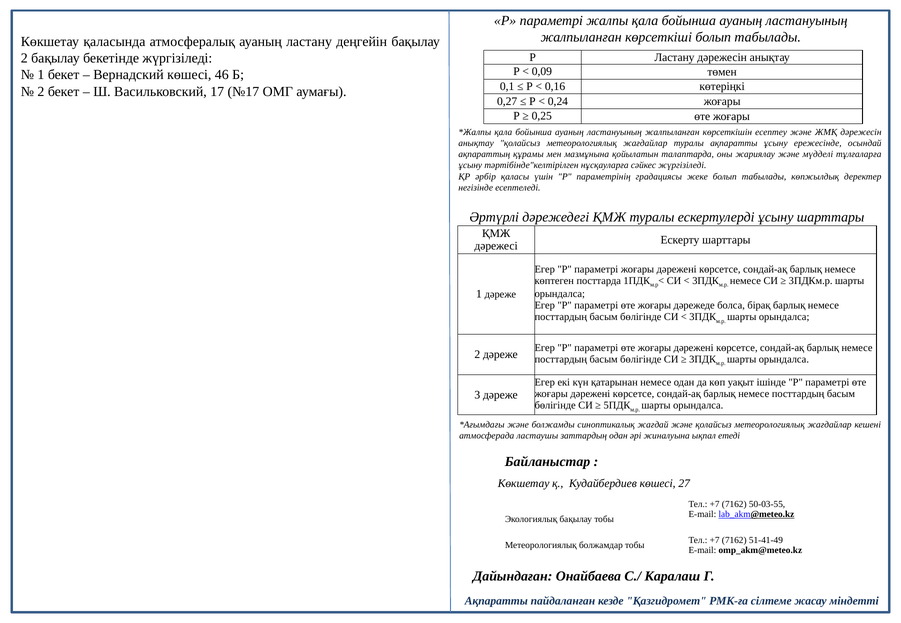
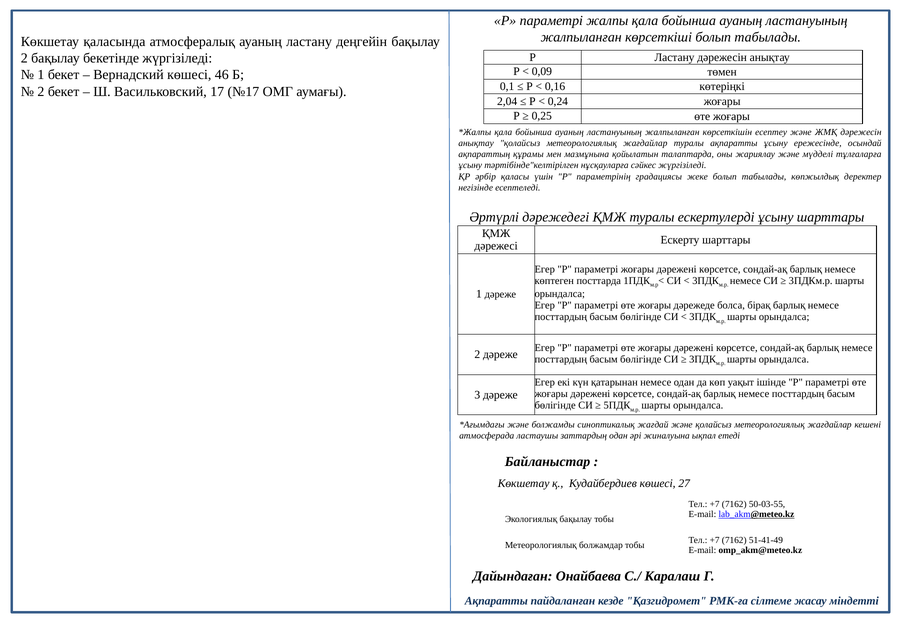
0,27: 0,27 -> 2,04 (507, 101)
